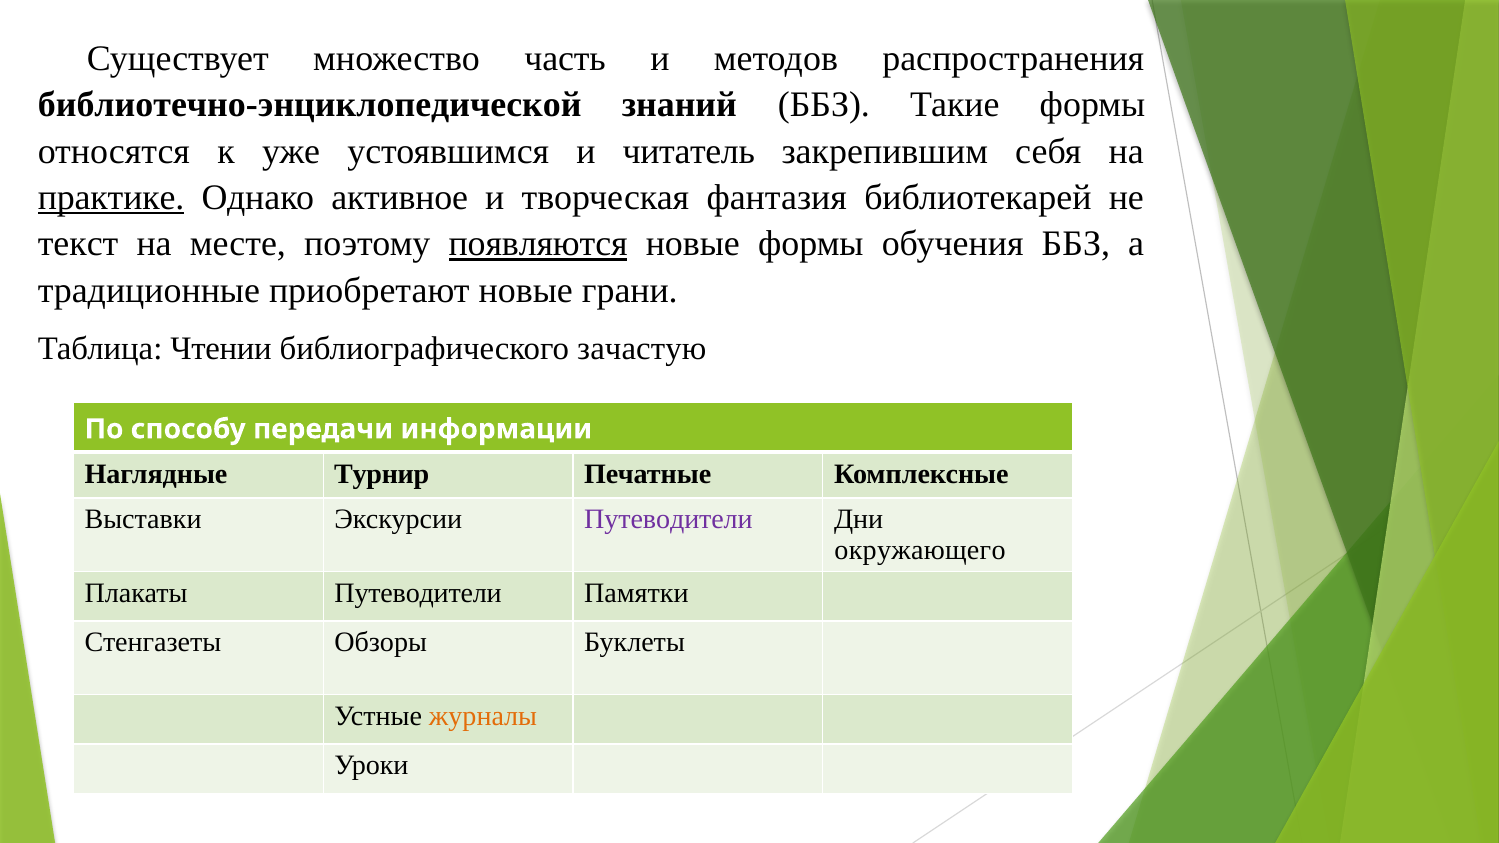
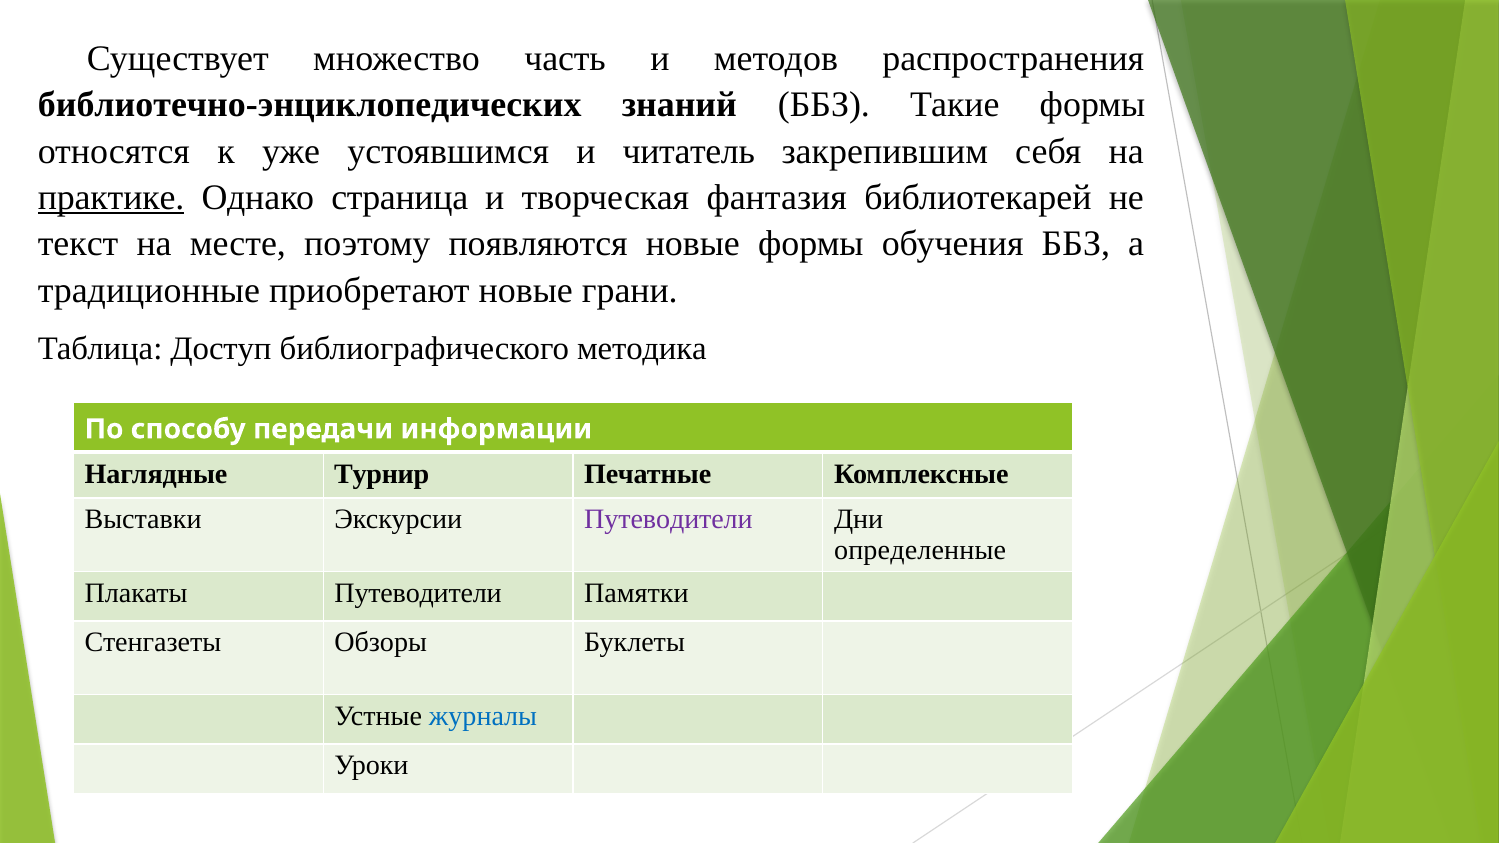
библиотечно-энциклопедической: библиотечно-энциклопедической -> библиотечно-энциклопедических (310, 105)
активное: активное -> страница (400, 198)
появляются underline: present -> none (538, 244)
Чтении: Чтении -> Доступ (221, 349)
зачастую: зачастую -> методика (642, 349)
окружающего: окружающего -> определенные (920, 551)
журналы colour: orange -> blue (483, 716)
